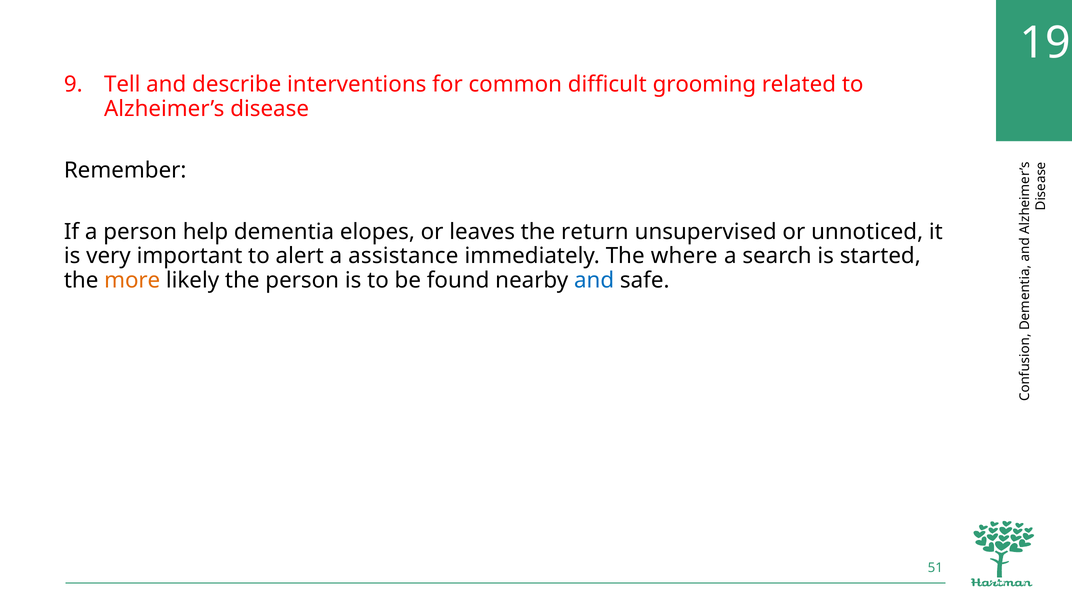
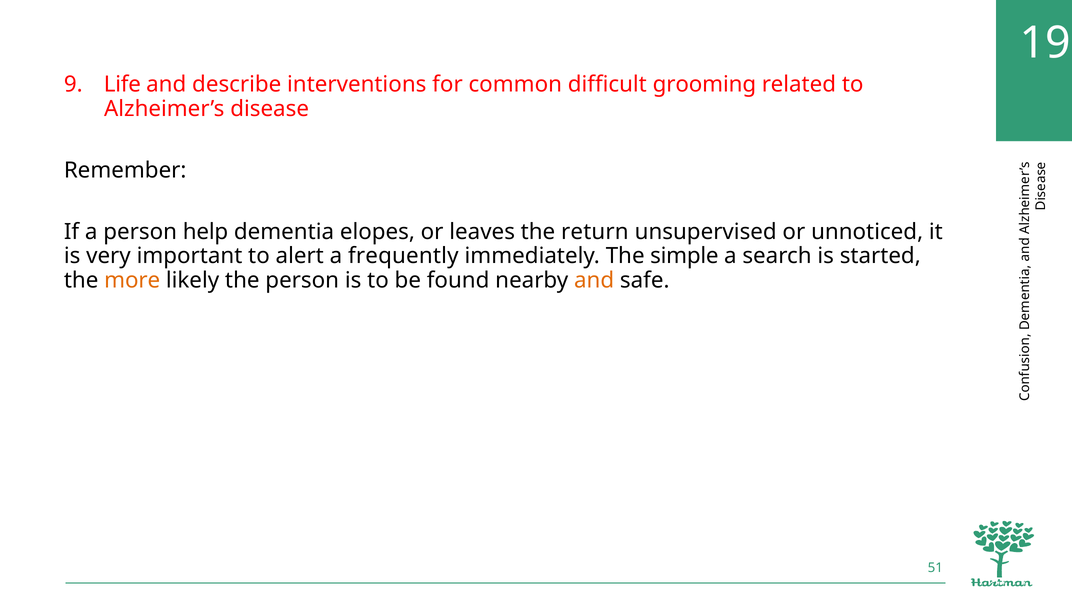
Tell: Tell -> Life (122, 85)
assistance: assistance -> frequently (403, 256)
where: where -> simple (684, 256)
and colour: blue -> orange (594, 280)
